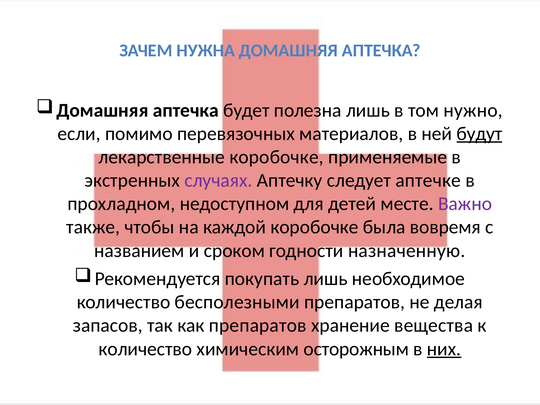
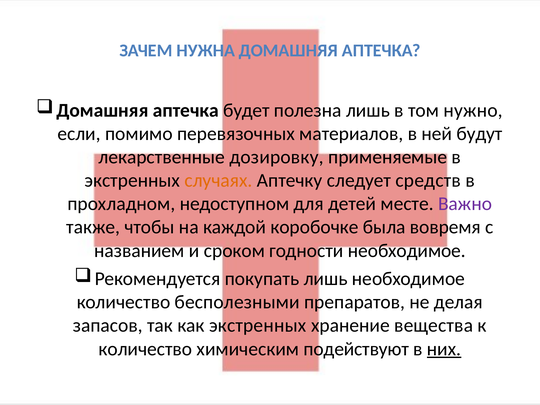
будут underline: present -> none (479, 134)
лекарственные коробочке: коробочке -> дозировку (277, 157)
случаях colour: purple -> orange (219, 180)
аптечке: аптечке -> средств (428, 180)
годности назначенную: назначенную -> необходимое (407, 251)
как препаратов: препаратов -> экстренных (258, 326)
осторожным: осторожным -> подействуют (356, 349)
